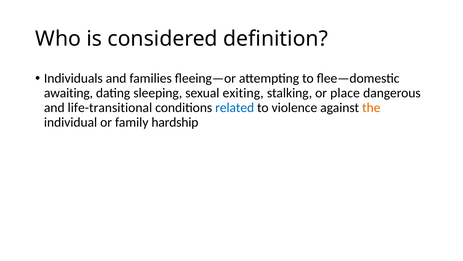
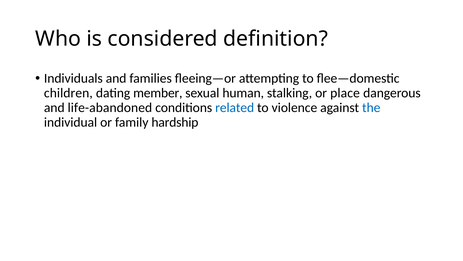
awaiting: awaiting -> children (68, 93)
sleeping: sleeping -> member (158, 93)
exiting: exiting -> human (243, 93)
life-transitional: life-transitional -> life-abandoned (110, 107)
the colour: orange -> blue (371, 107)
